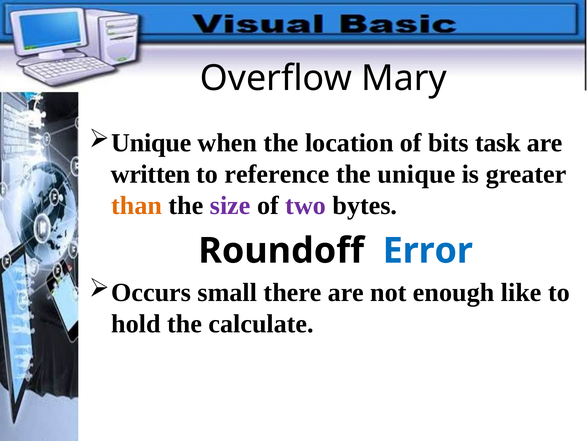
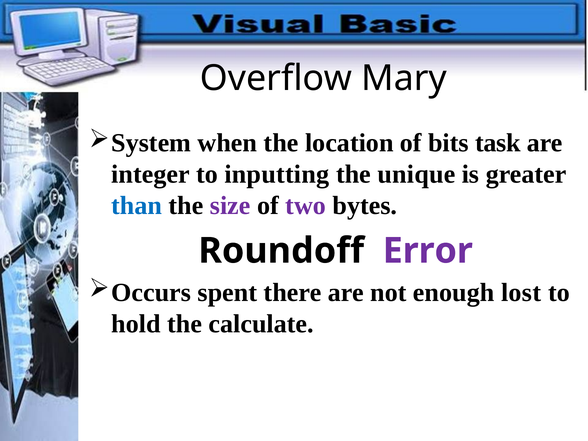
Unique: Unique -> System (151, 143)
written: written -> integer (150, 174)
reference: reference -> inputting (277, 174)
than colour: orange -> blue (137, 206)
Error colour: blue -> purple (428, 251)
small: small -> spent (227, 293)
like: like -> lost (521, 293)
